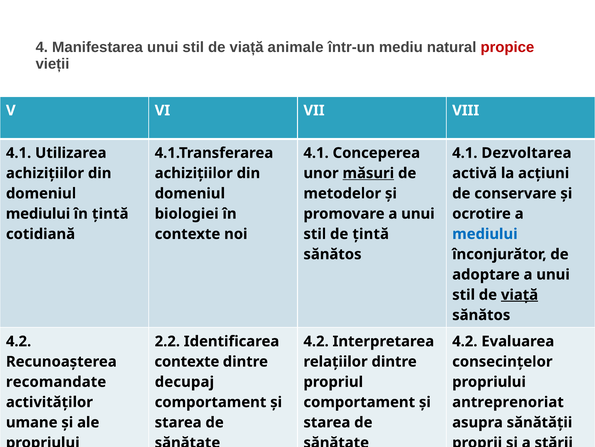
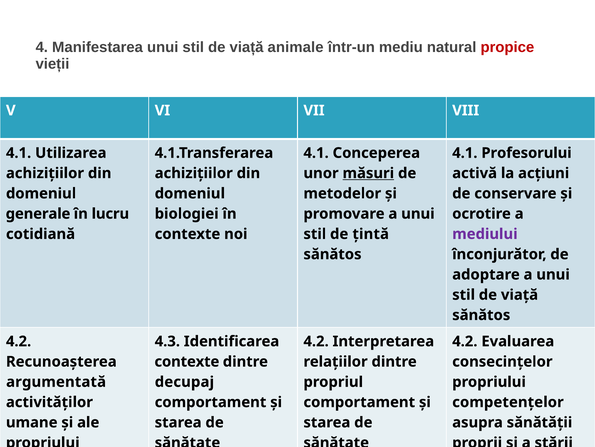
Dezvoltarea: Dezvoltarea -> Profesorului (527, 153)
mediului: mediului -> generale (38, 213)
în țintă: țintă -> lucru (110, 213)
mediului colour: blue -> purple (485, 234)
viață underline: present -> none (520, 294)
2.2: 2.2 -> 4.3 (167, 341)
recomandate: recomandate -> argumentată (56, 381)
antreprenoriat: antreprenoriat -> competențelor (508, 402)
